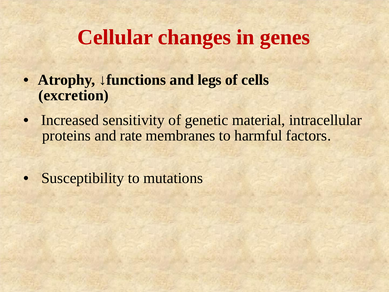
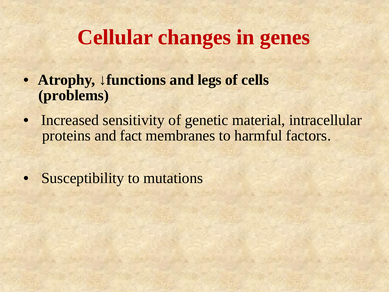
excretion: excretion -> problems (74, 95)
rate: rate -> fact (131, 136)
